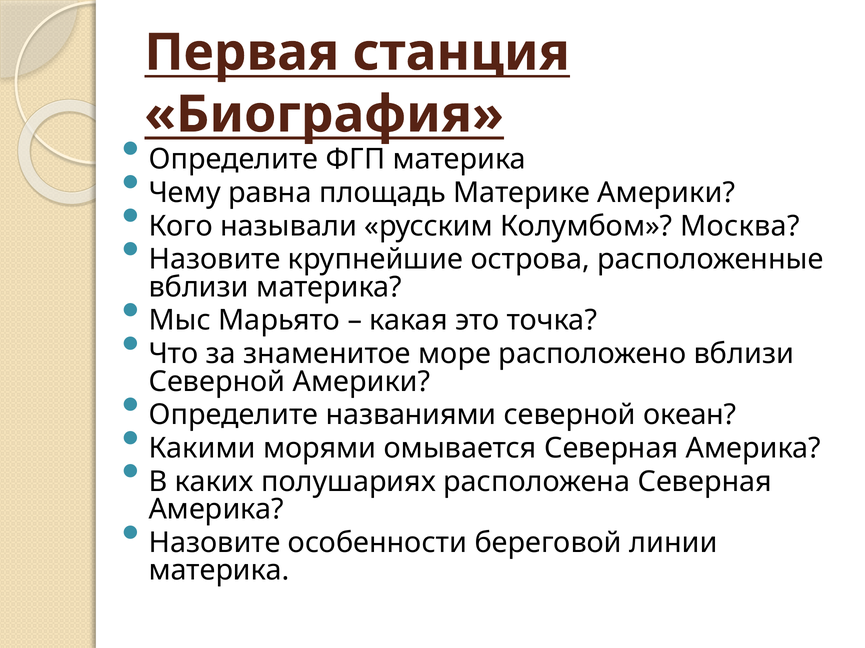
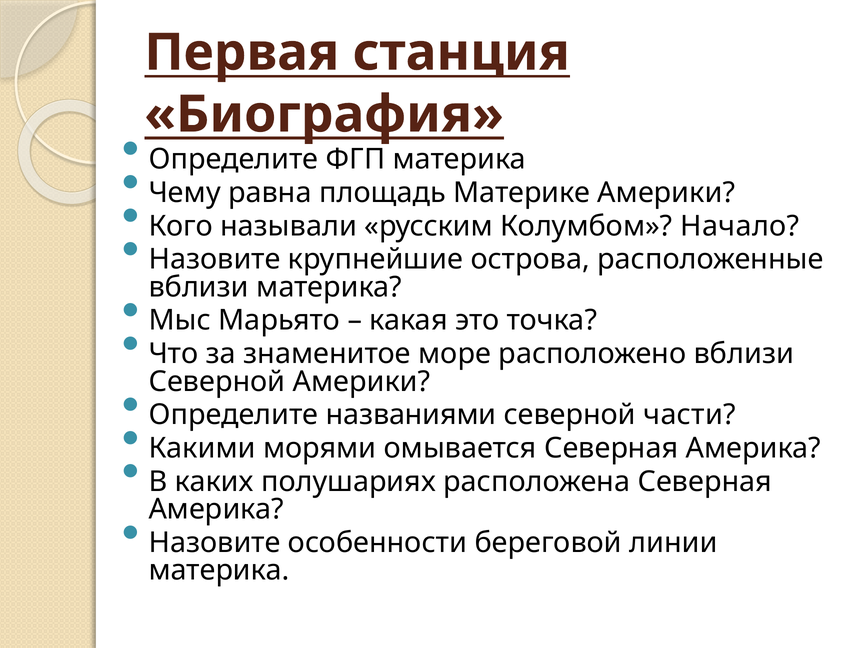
Москва: Москва -> Начало (740, 226)
океан: океан -> части (690, 415)
